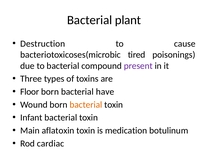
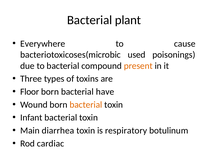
Destruction: Destruction -> Everywhere (43, 44)
tired: tired -> used (137, 55)
present colour: purple -> orange (138, 66)
aflatoxin: aflatoxin -> diarrhea (58, 131)
medication: medication -> respiratory (126, 131)
